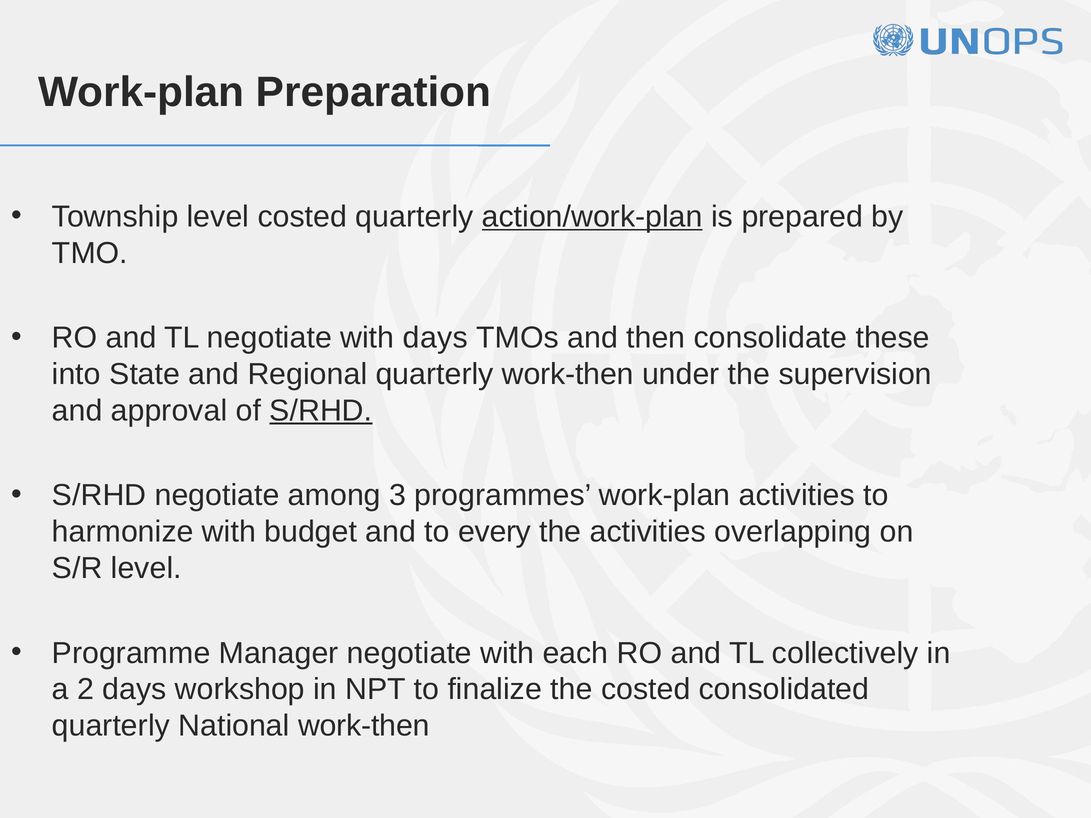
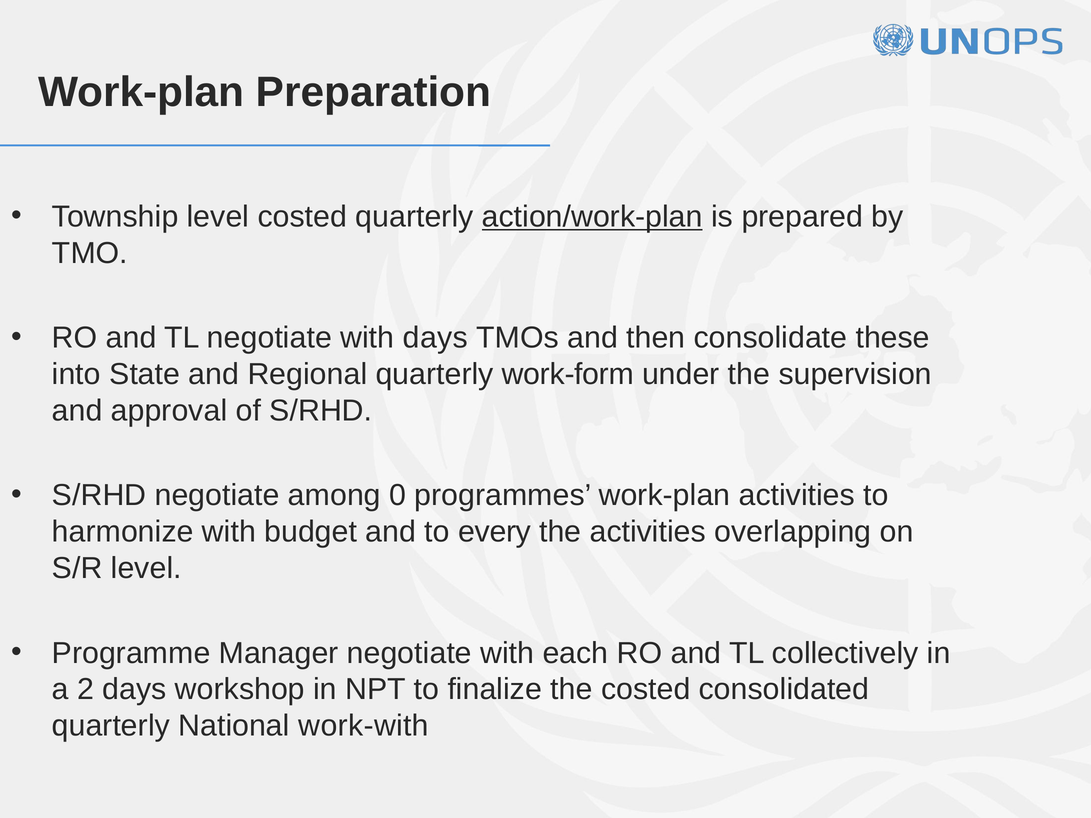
quarterly work-then: work-then -> work-form (568, 374)
S/RHD underline: present -> none (321, 411)
3: 3 -> 0 (398, 496)
National work-then: work-then -> work-with (364, 726)
